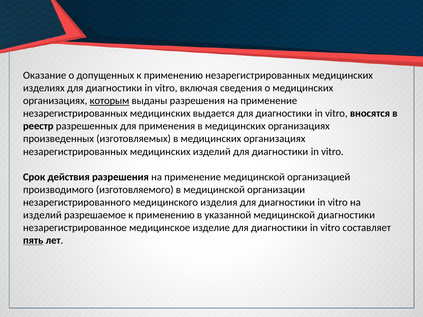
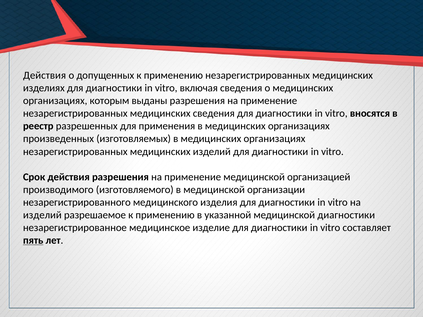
Оказание: Оказание -> Действия (45, 75)
которым underline: present -> none (110, 101)
медицинских выдается: выдается -> сведения (214, 114)
